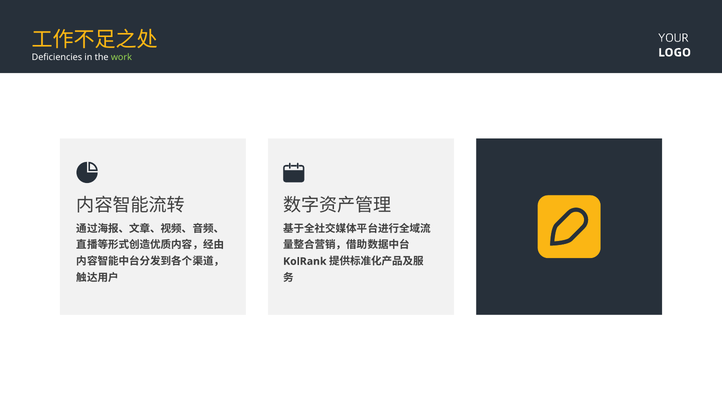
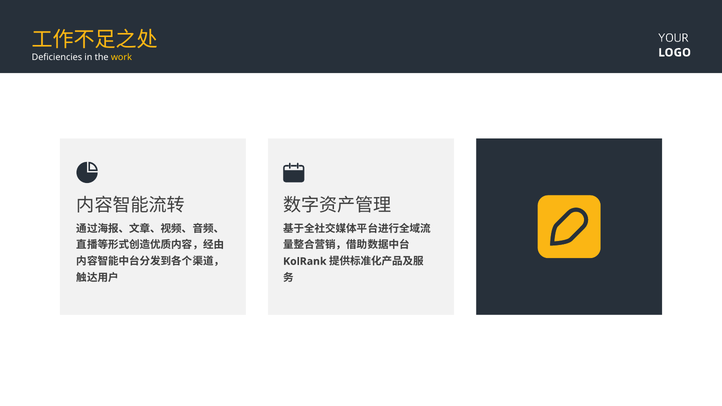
work colour: light green -> yellow (121, 57)
